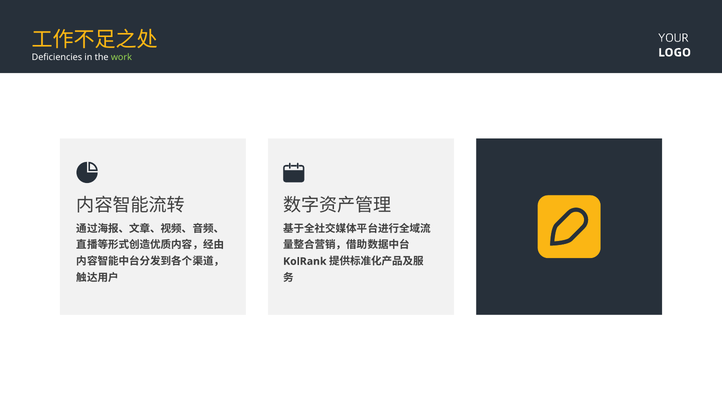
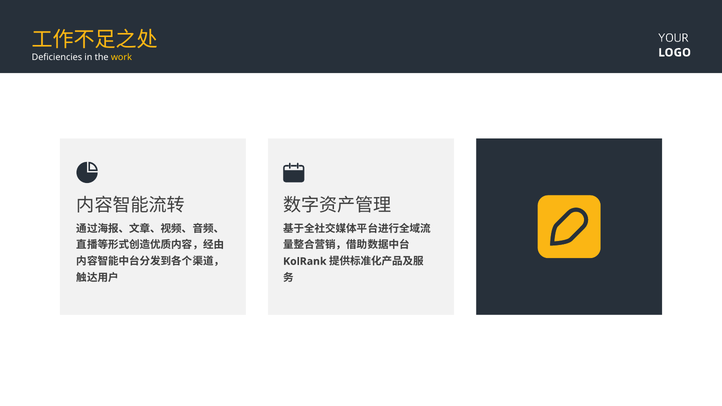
work colour: light green -> yellow (121, 57)
